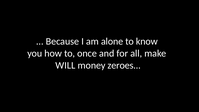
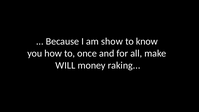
alone: alone -> show (112, 41)
zeroes: zeroes -> raking (124, 65)
